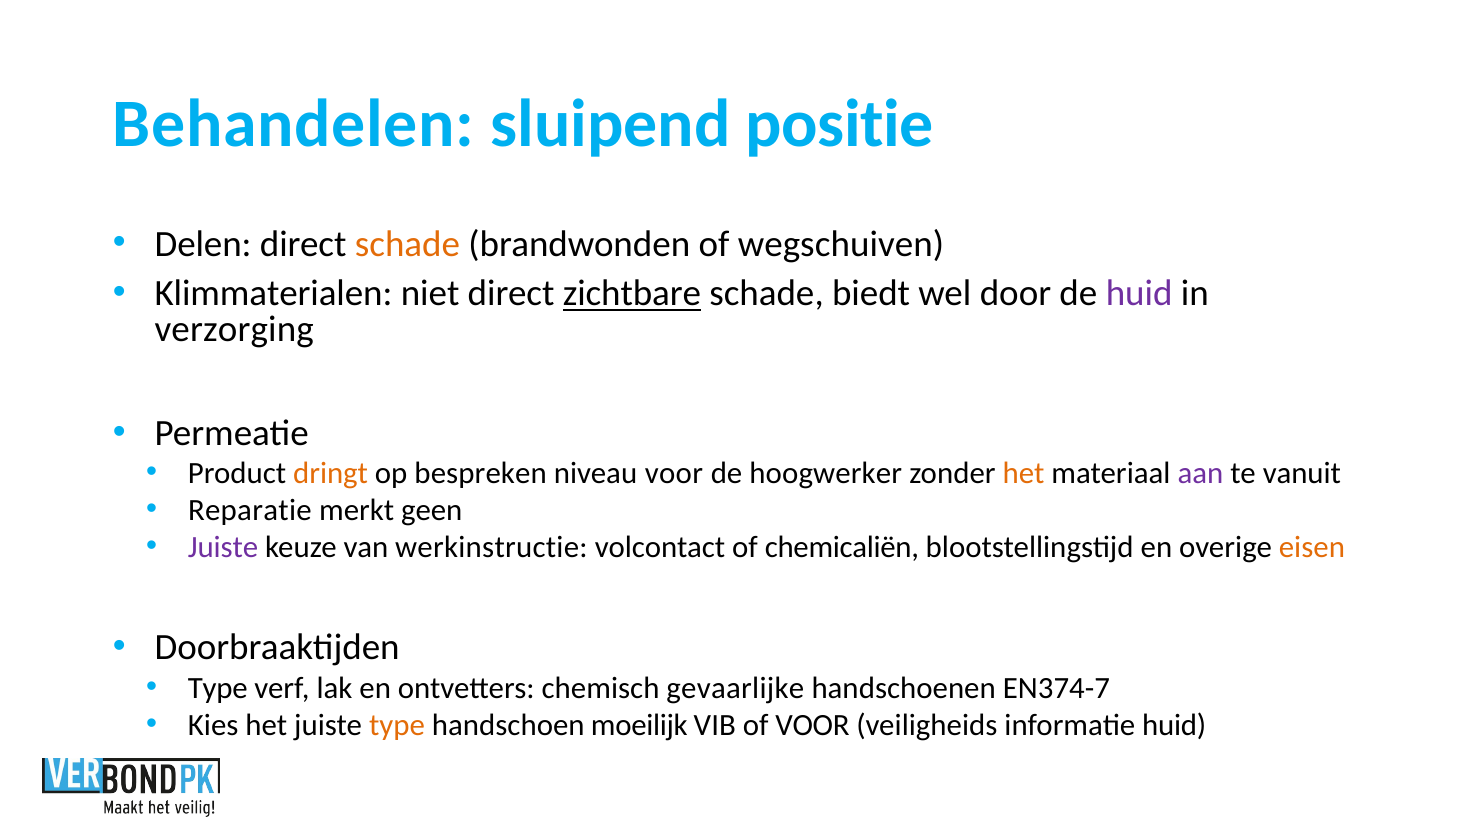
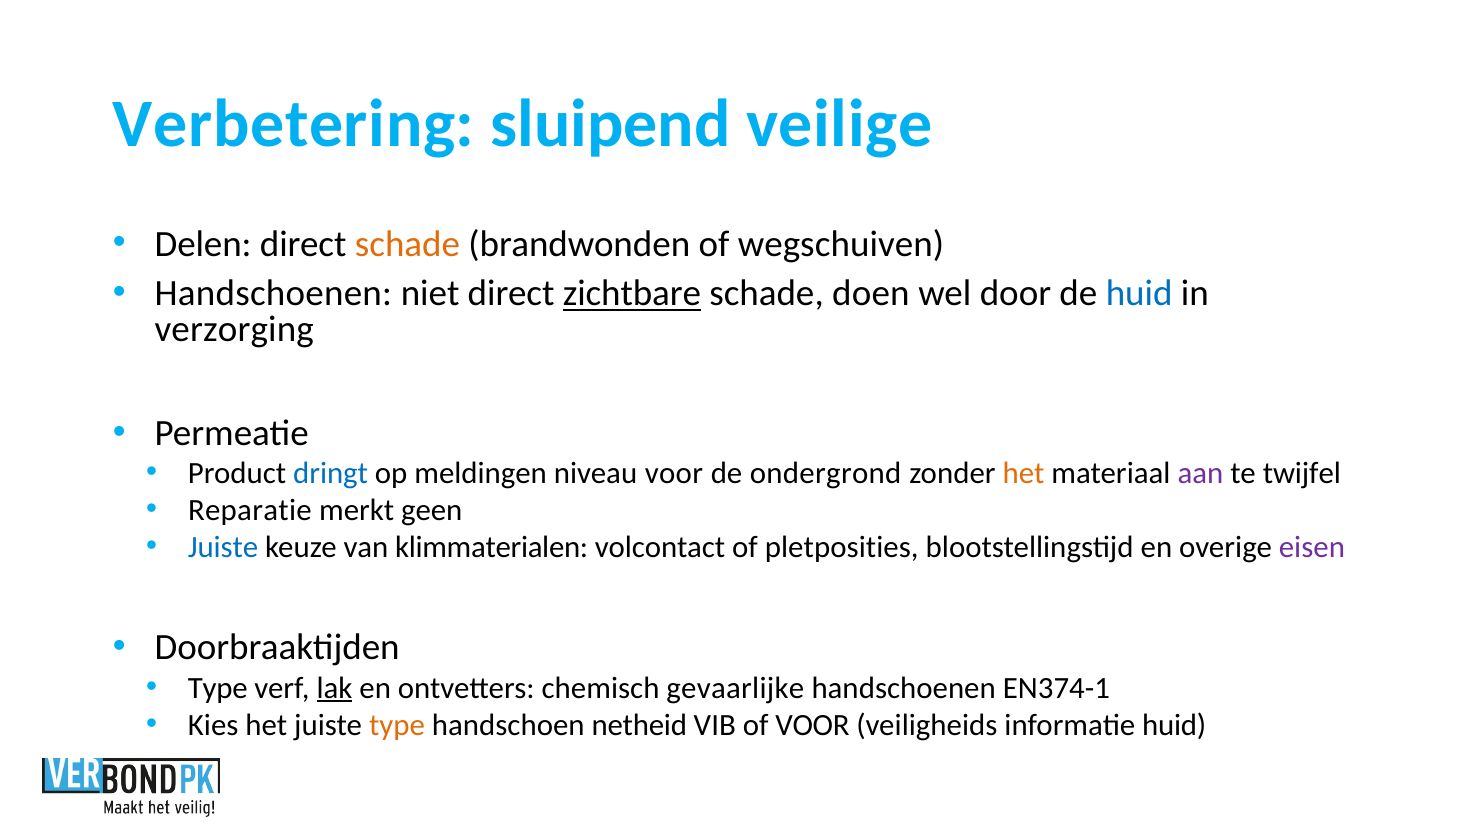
Behandelen: Behandelen -> Verbetering (294, 124)
positie: positie -> veilige (839, 124)
Klimmaterialen: Klimmaterialen -> Handschoenen (273, 294)
biedt: biedt -> doen (871, 294)
huid colour: purple -> blue (1139, 294)
dringt colour: orange -> blue (331, 474)
bespreken: bespreken -> meldingen (481, 474)
hoogwerker: hoogwerker -> ondergrond (826, 474)
vanuit: vanuit -> twijfel (1302, 474)
Juiste colour: purple -> blue (223, 547)
werkinstructie: werkinstructie -> klimmaterialen (492, 547)
chemicaliën: chemicaliën -> pletposities (842, 547)
eisen colour: orange -> purple (1312, 547)
lak underline: none -> present (334, 688)
EN374-7: EN374-7 -> EN374-1 (1056, 688)
moeilijk: moeilijk -> netheid (639, 725)
